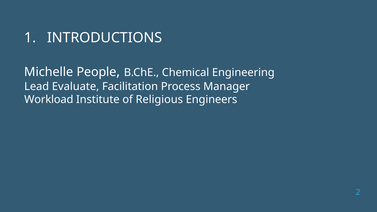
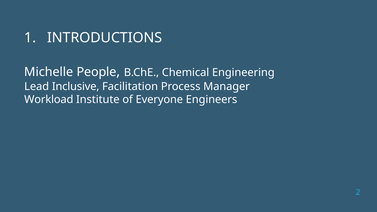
Evaluate: Evaluate -> Inclusive (76, 86)
Religious: Religious -> Everyone (159, 100)
